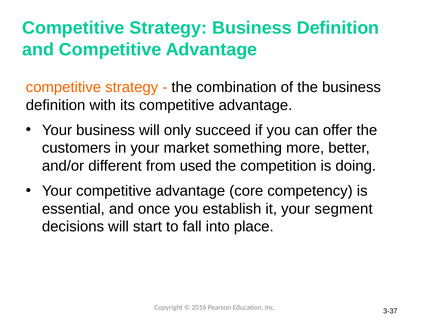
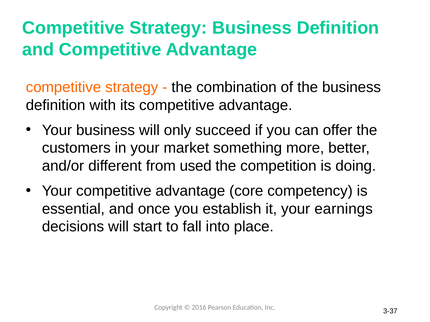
segment: segment -> earnings (344, 209)
